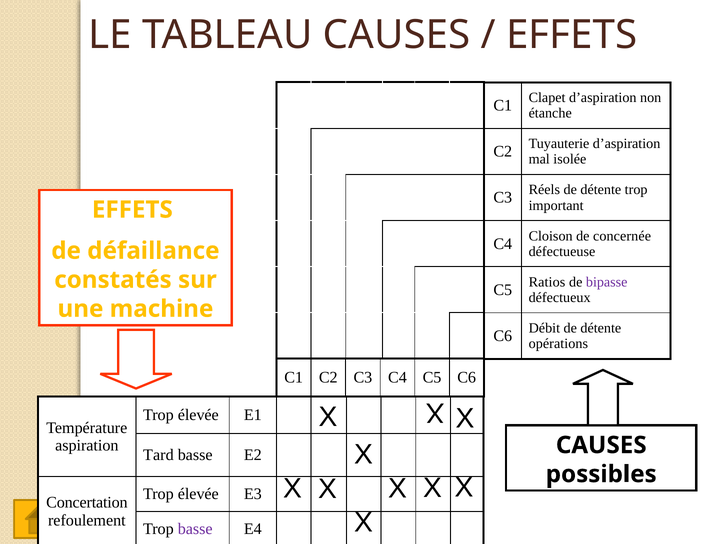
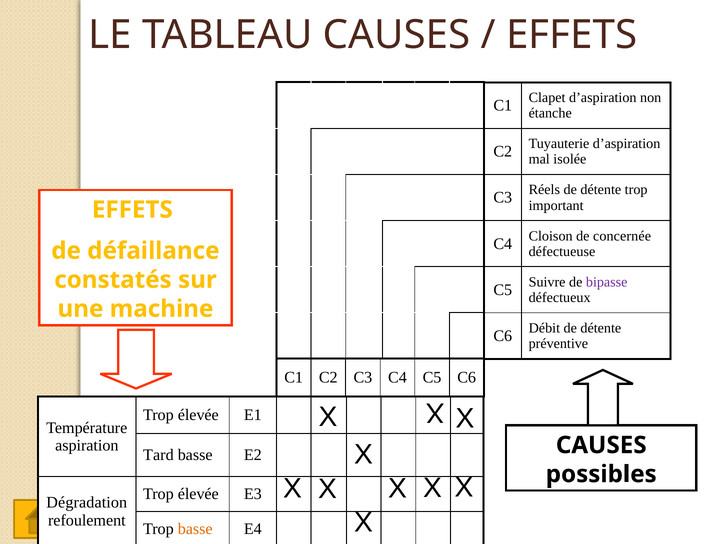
Ratios: Ratios -> Suivre (547, 282)
opérations: opérations -> préventive (558, 344)
Concertation: Concertation -> Dégradation (87, 503)
basse colour: purple -> orange (195, 530)
